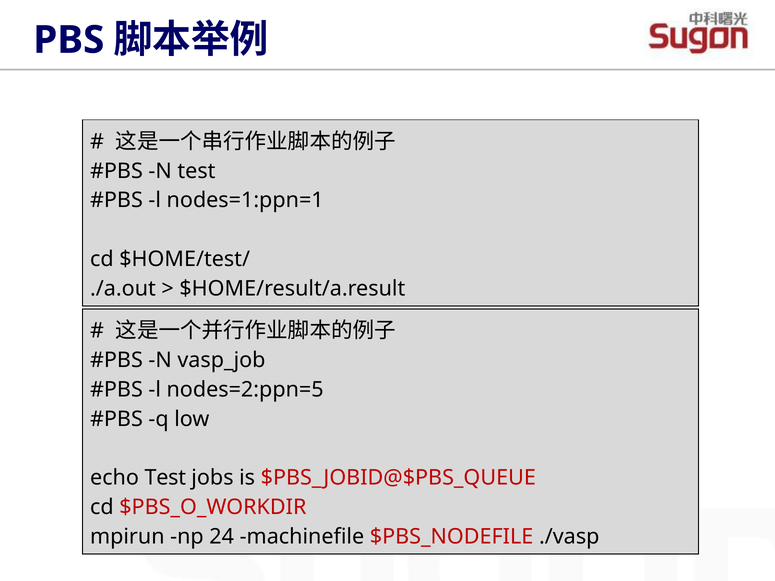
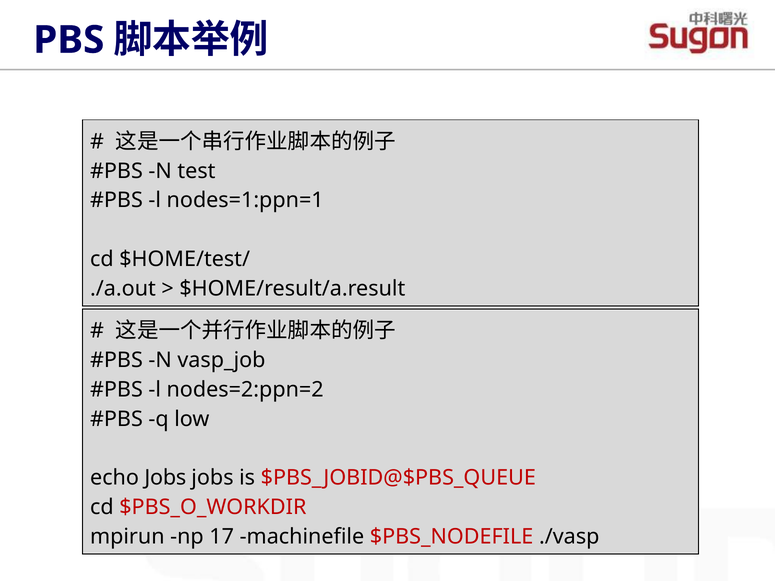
nodes=2:ppn=5: nodes=2:ppn=5 -> nodes=2:ppn=2 (245, 390)
echo Test: Test -> Jobs (165, 478)
24: 24 -> 17 (222, 537)
